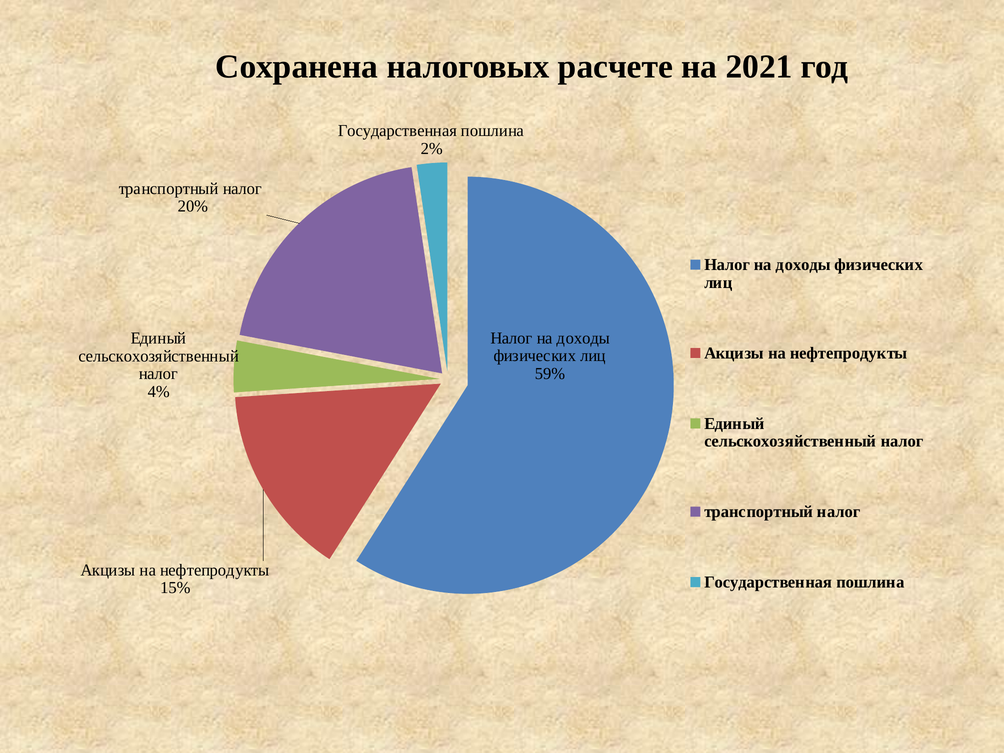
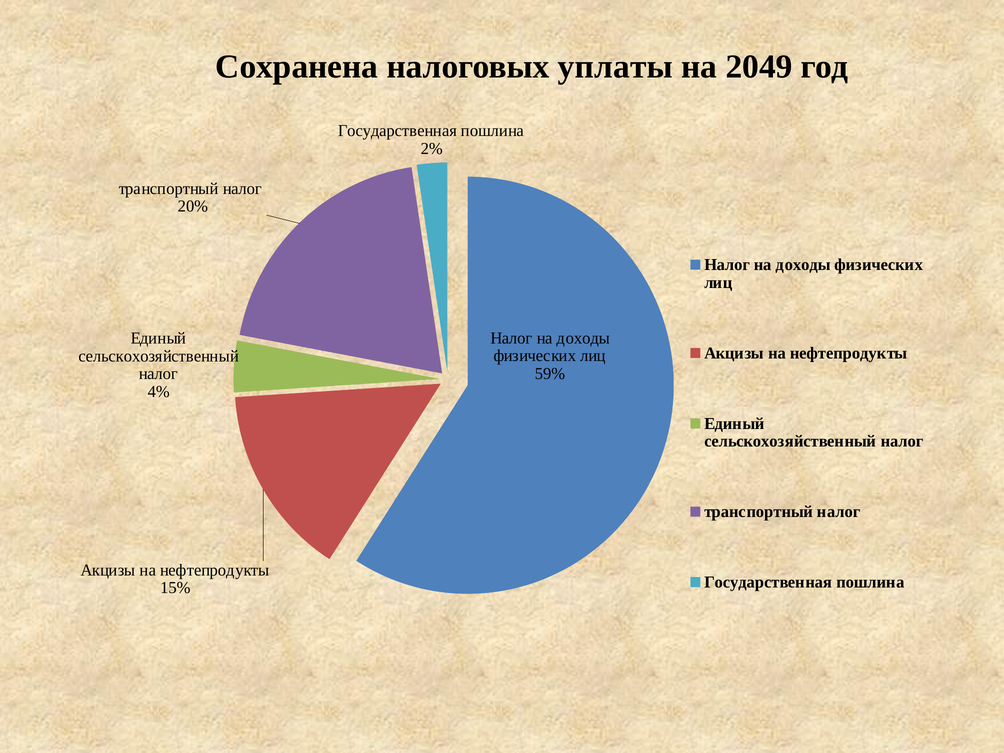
расчете: расчете -> уплаты (615, 67)
2021: 2021 -> 2049 (759, 67)
